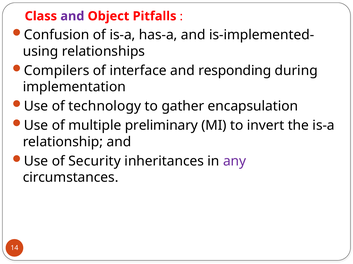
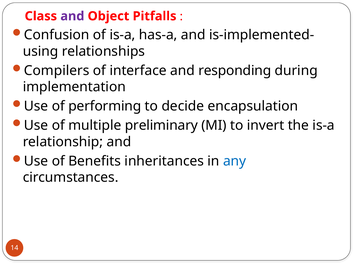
technology: technology -> performing (105, 106)
gather: gather -> decide (183, 106)
Security: Security -> Benefits (95, 161)
any colour: purple -> blue (235, 161)
